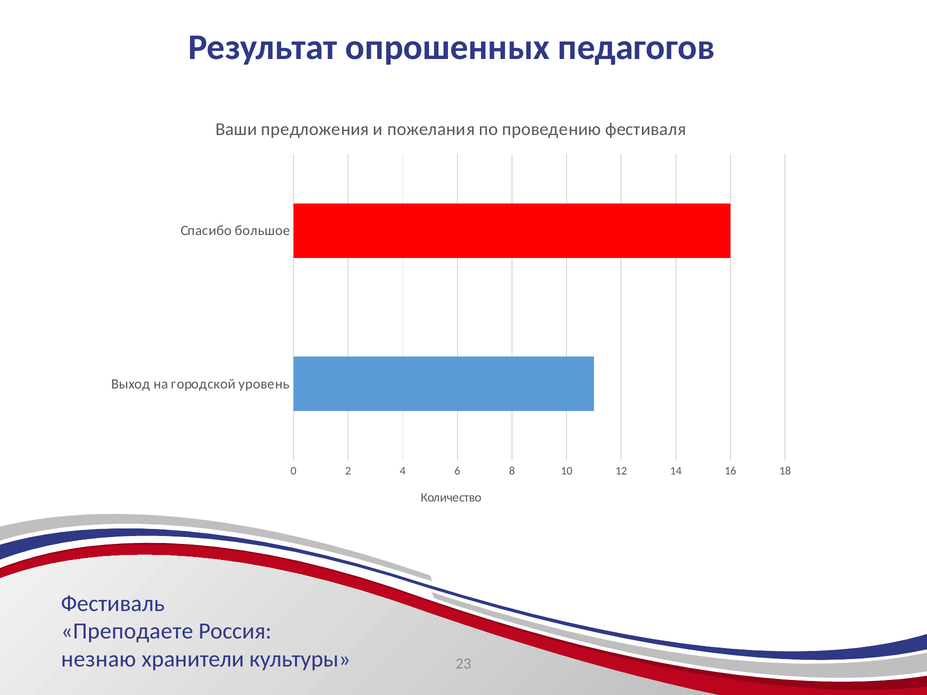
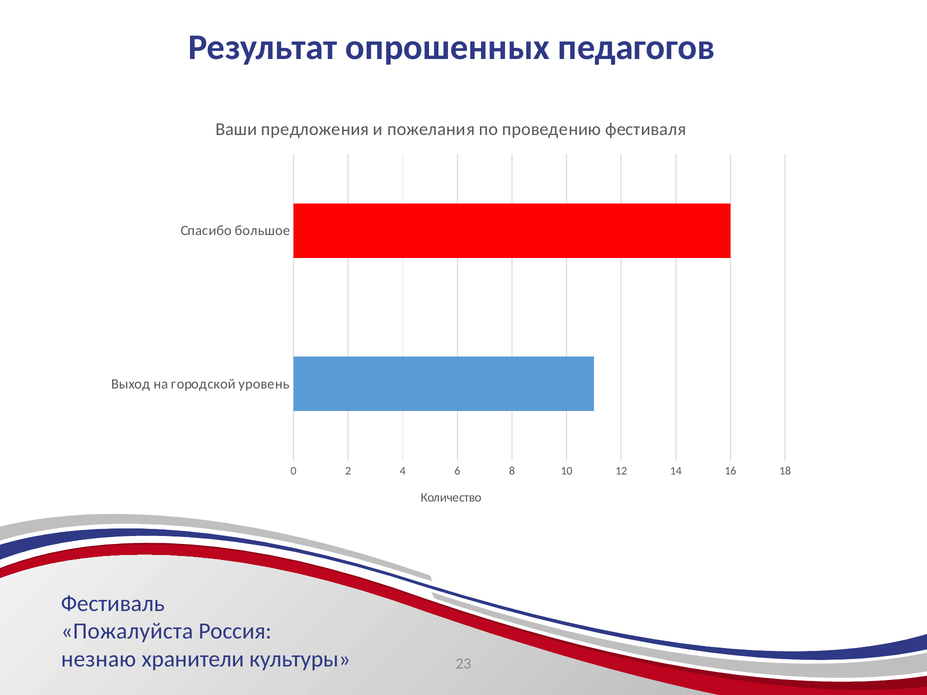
Преподаете: Преподаете -> Пожалуйста (127, 631)
